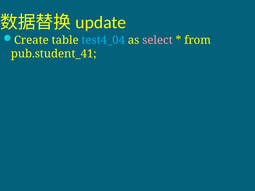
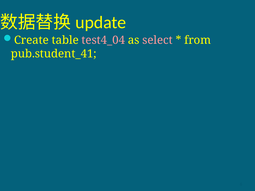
test4_04 colour: light blue -> pink (103, 40)
